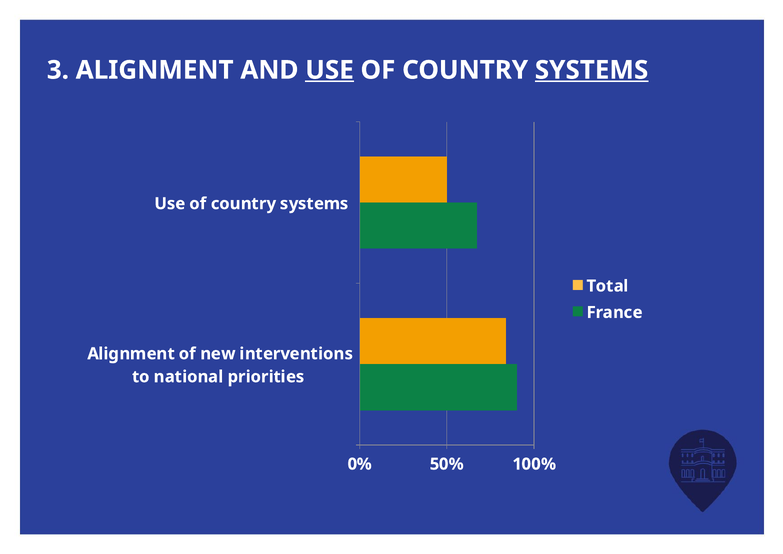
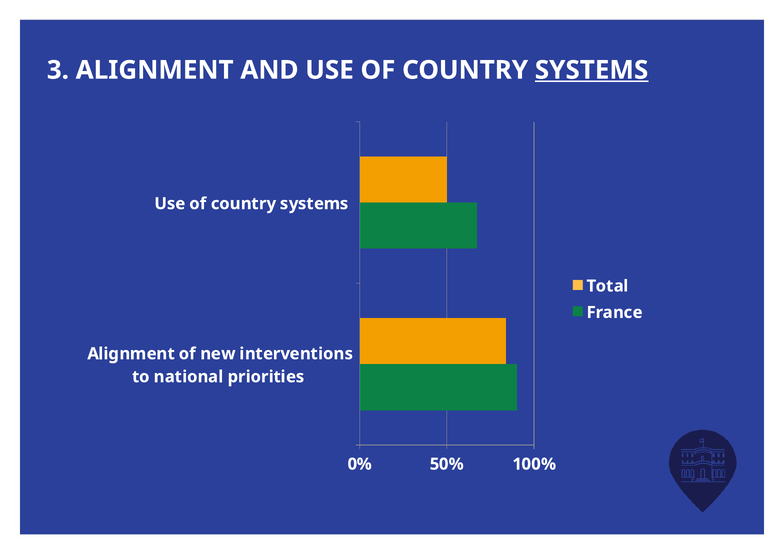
USE underline: present -> none (330, 70)
